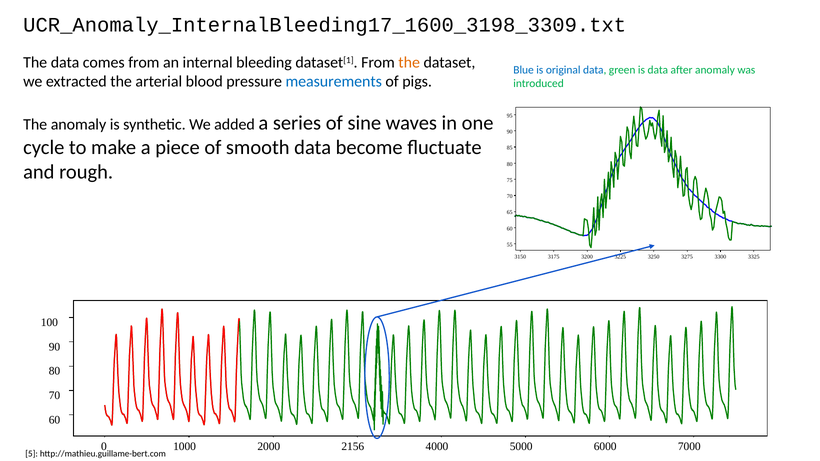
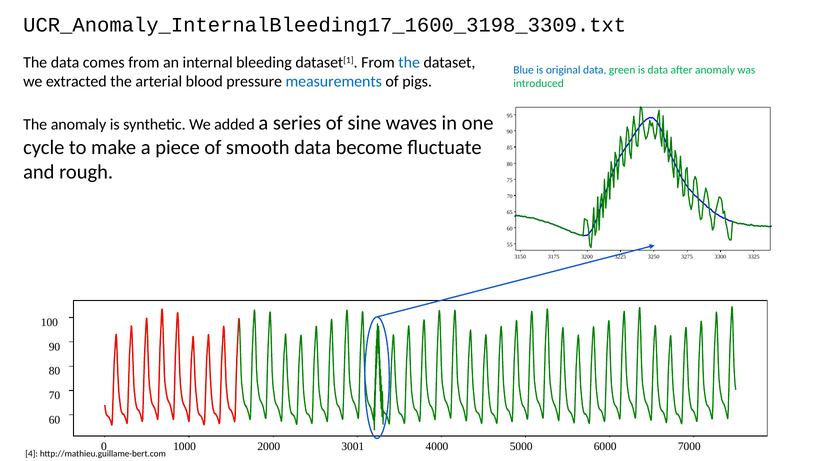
the colour: orange -> blue (409, 63)
2156: 2156 -> 3001 (353, 447)
5: 5 -> 4 (32, 454)
